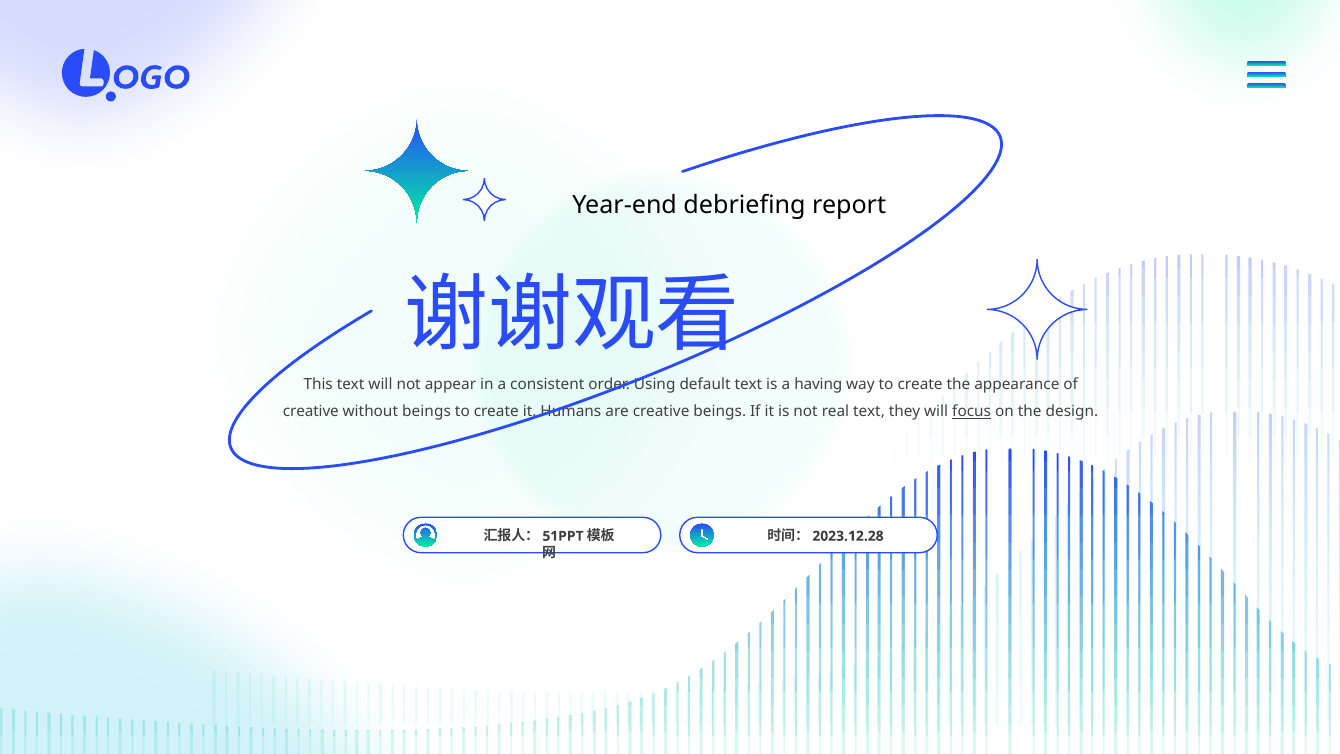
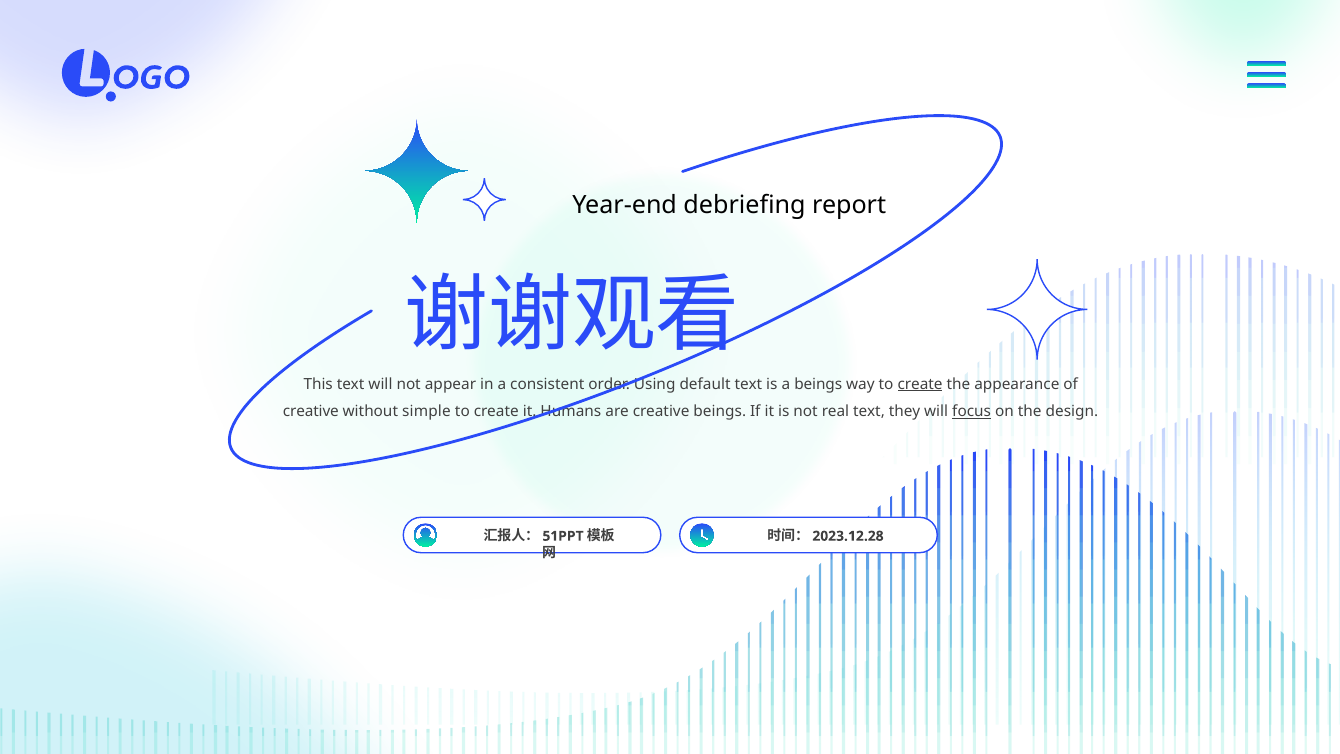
a having: having -> beings (818, 384)
create underline: none -> present (920, 384)
without beings: beings -> simple (426, 412)
